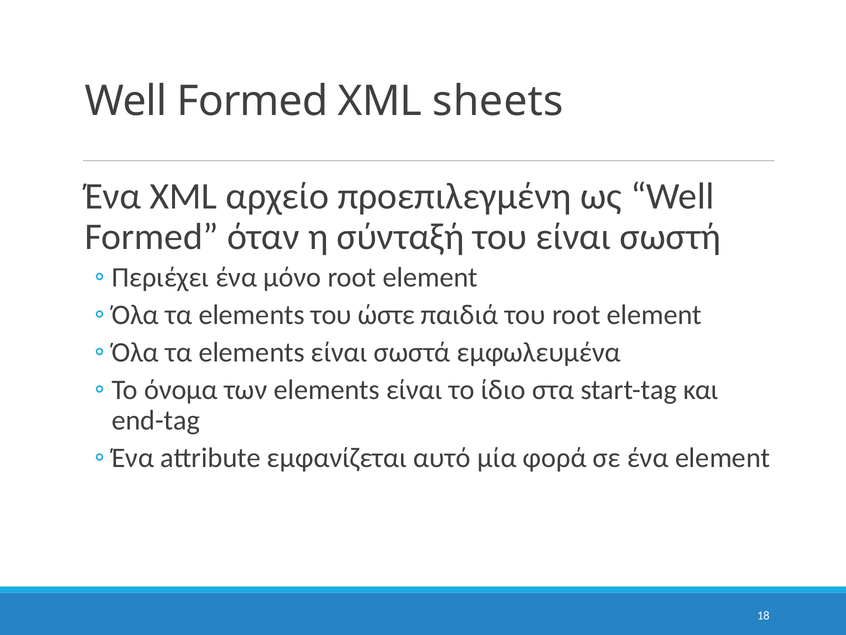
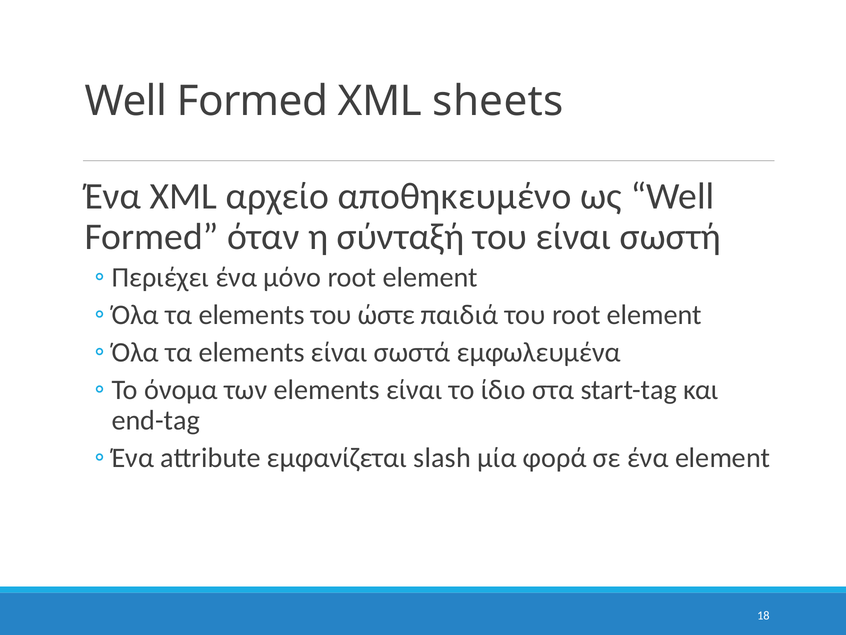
προεπιλεγμένη: προεπιλεγμένη -> αποθηκευμένο (454, 196)
αυτό: αυτό -> slash (442, 458)
